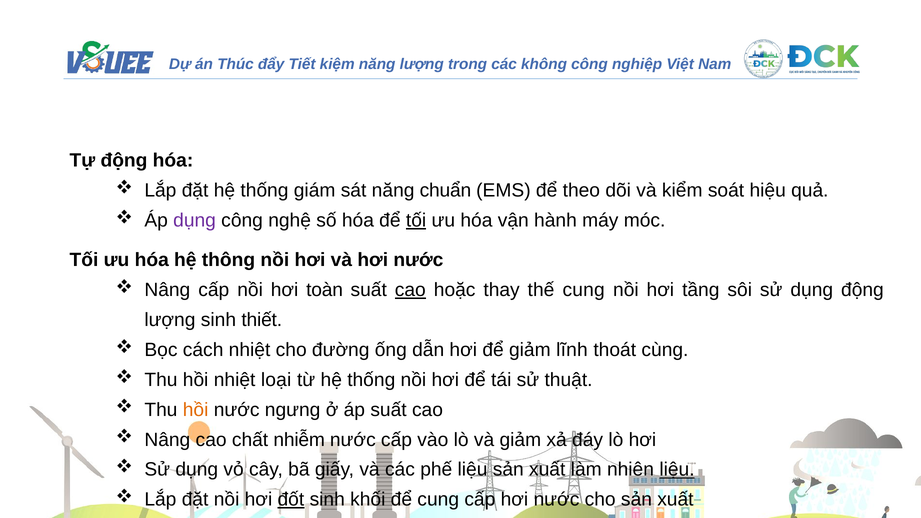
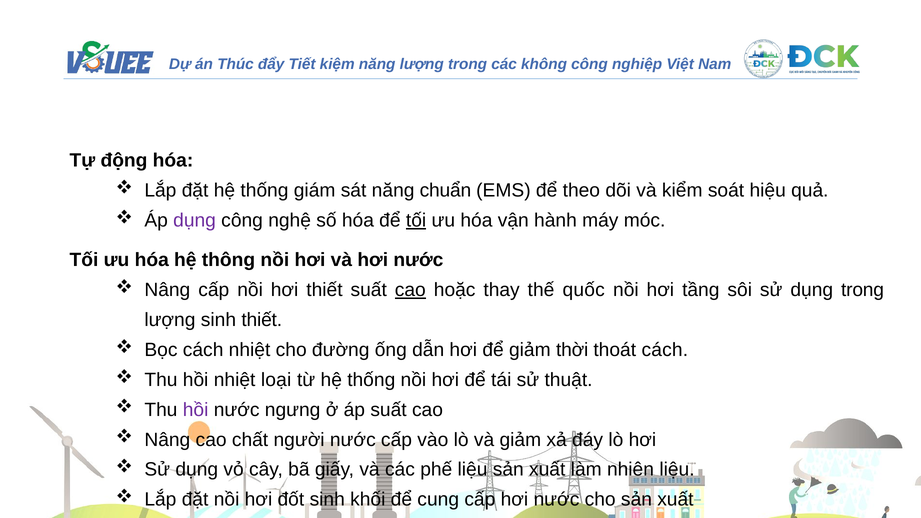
hơi toàn: toàn -> thiết (324, 290)
thế cung: cung -> quốc (584, 290)
dụng động: động -> trong (863, 290)
lĩnh: lĩnh -> thời (572, 350)
thoát cùng: cùng -> cách (665, 350)
hồi colour: orange -> purple (196, 410)
nhiễm: nhiễm -> người (299, 440)
liệu underline: present -> none (677, 470)
đốt underline: present -> none (291, 500)
